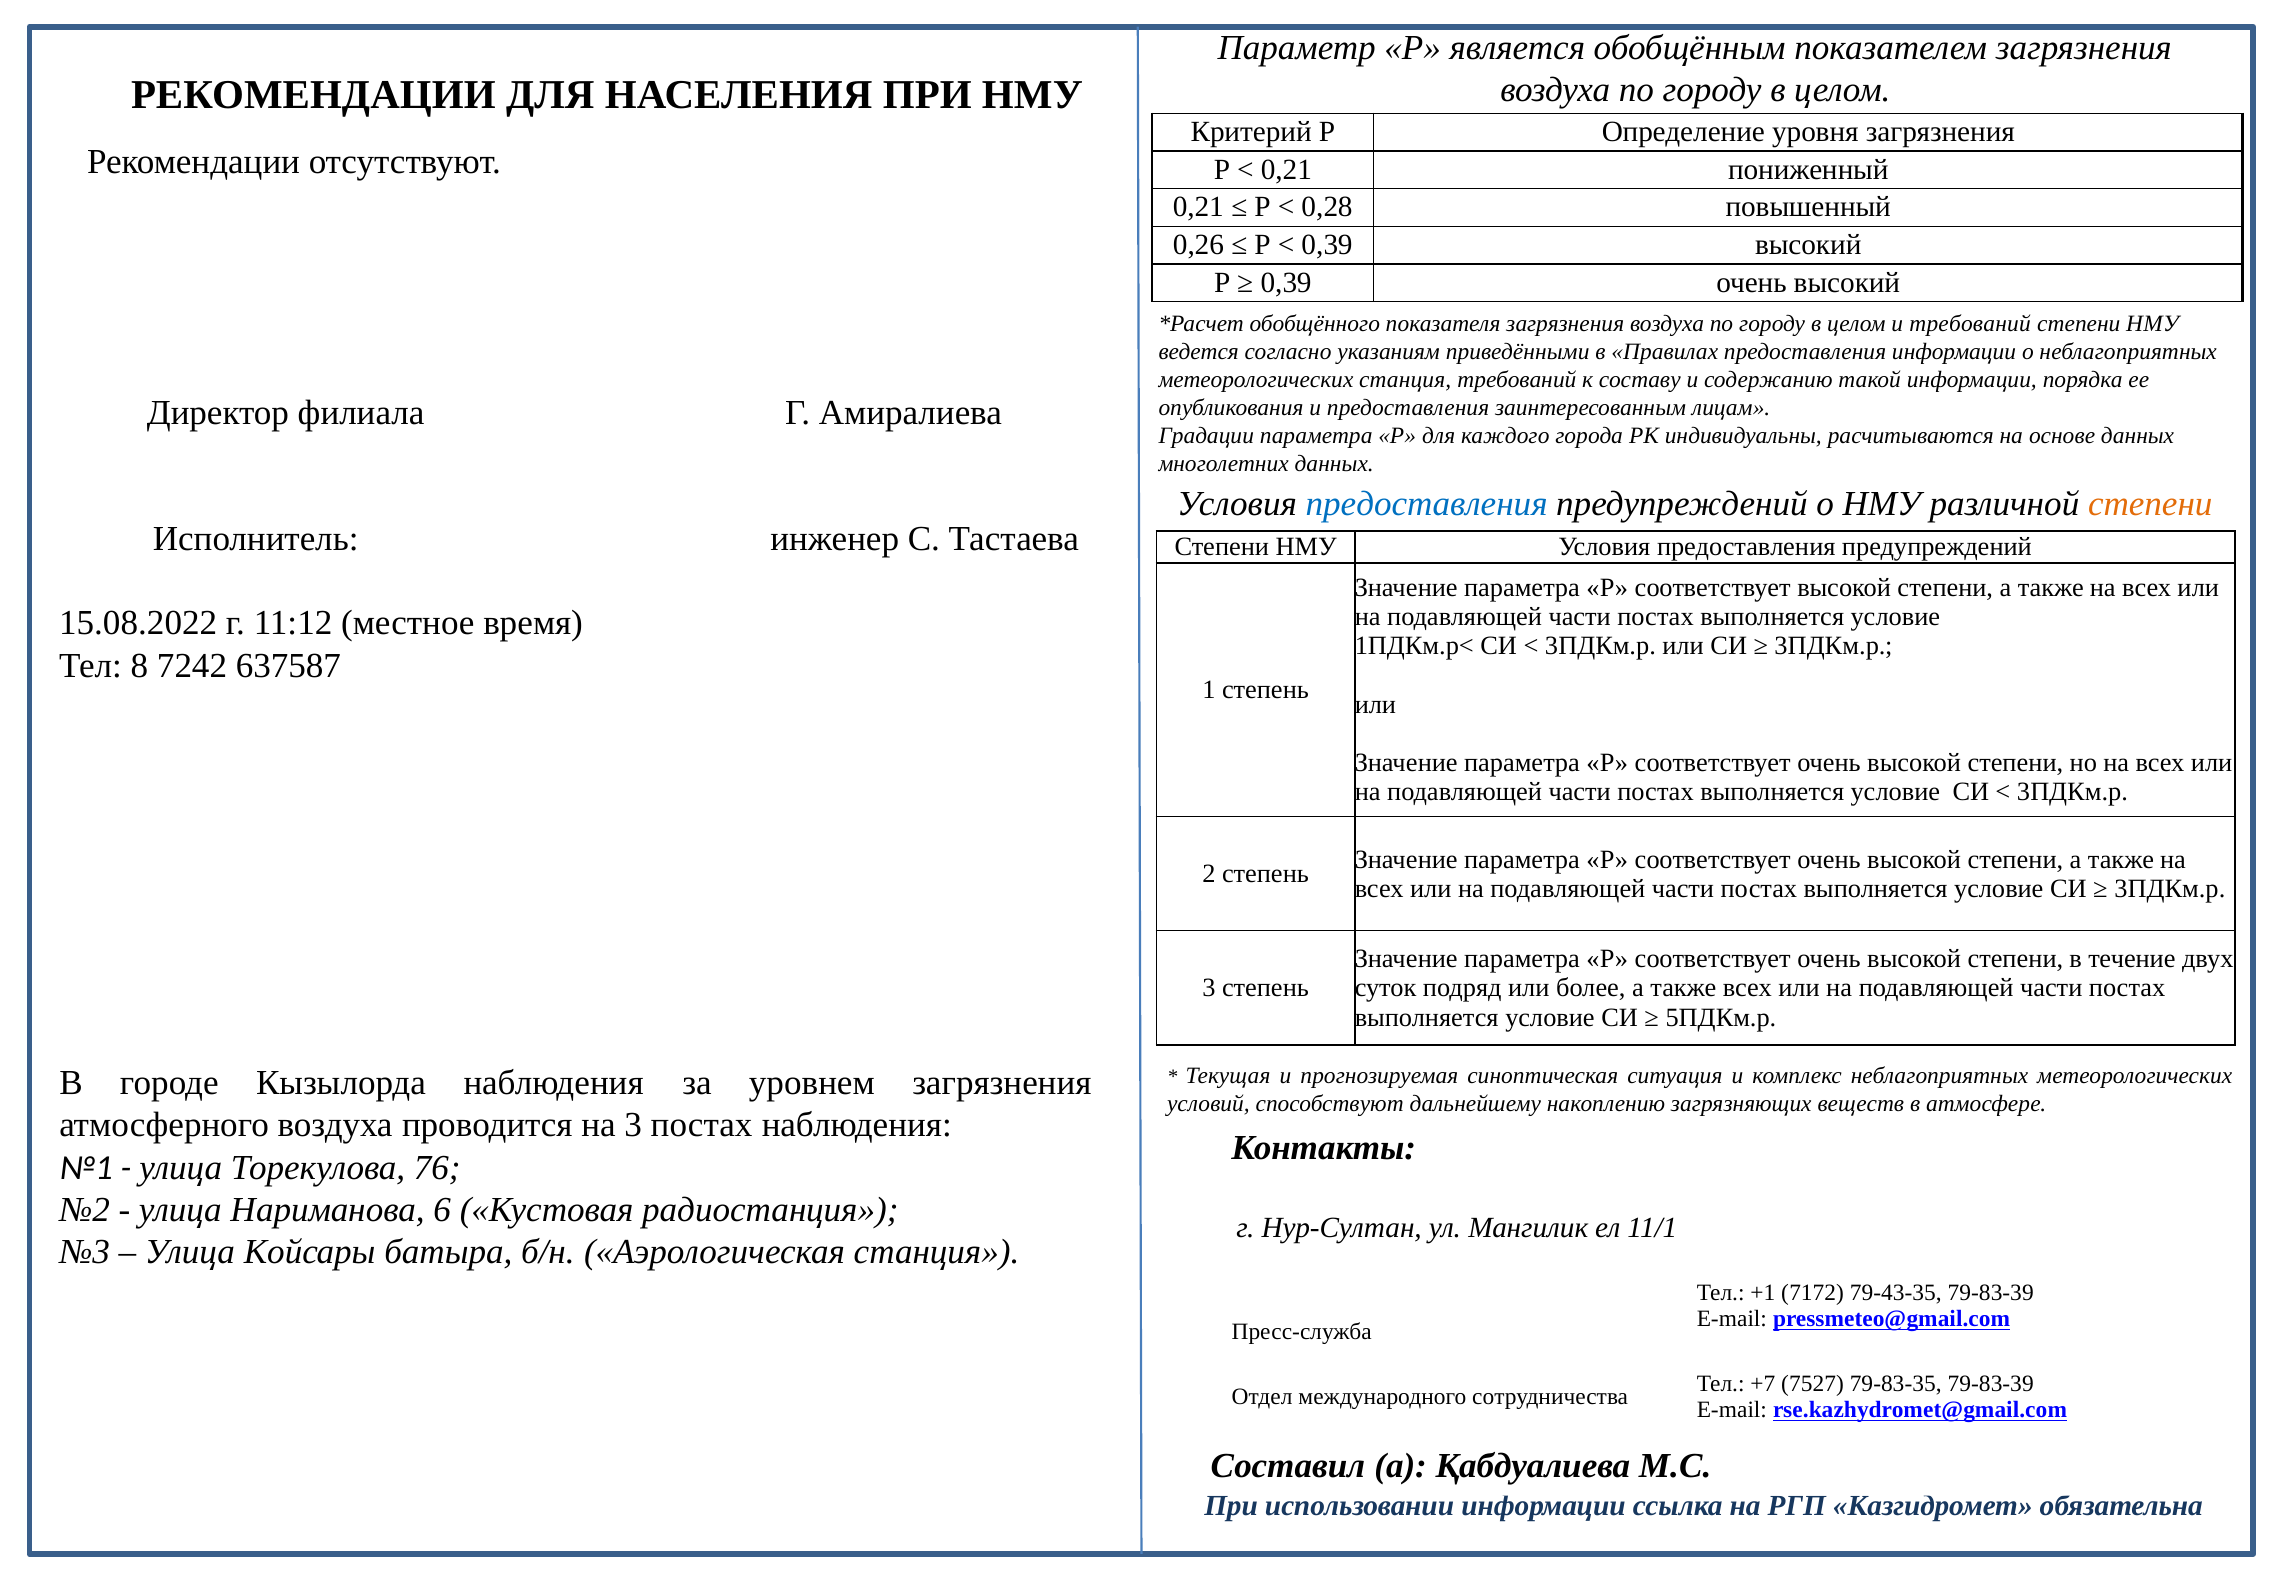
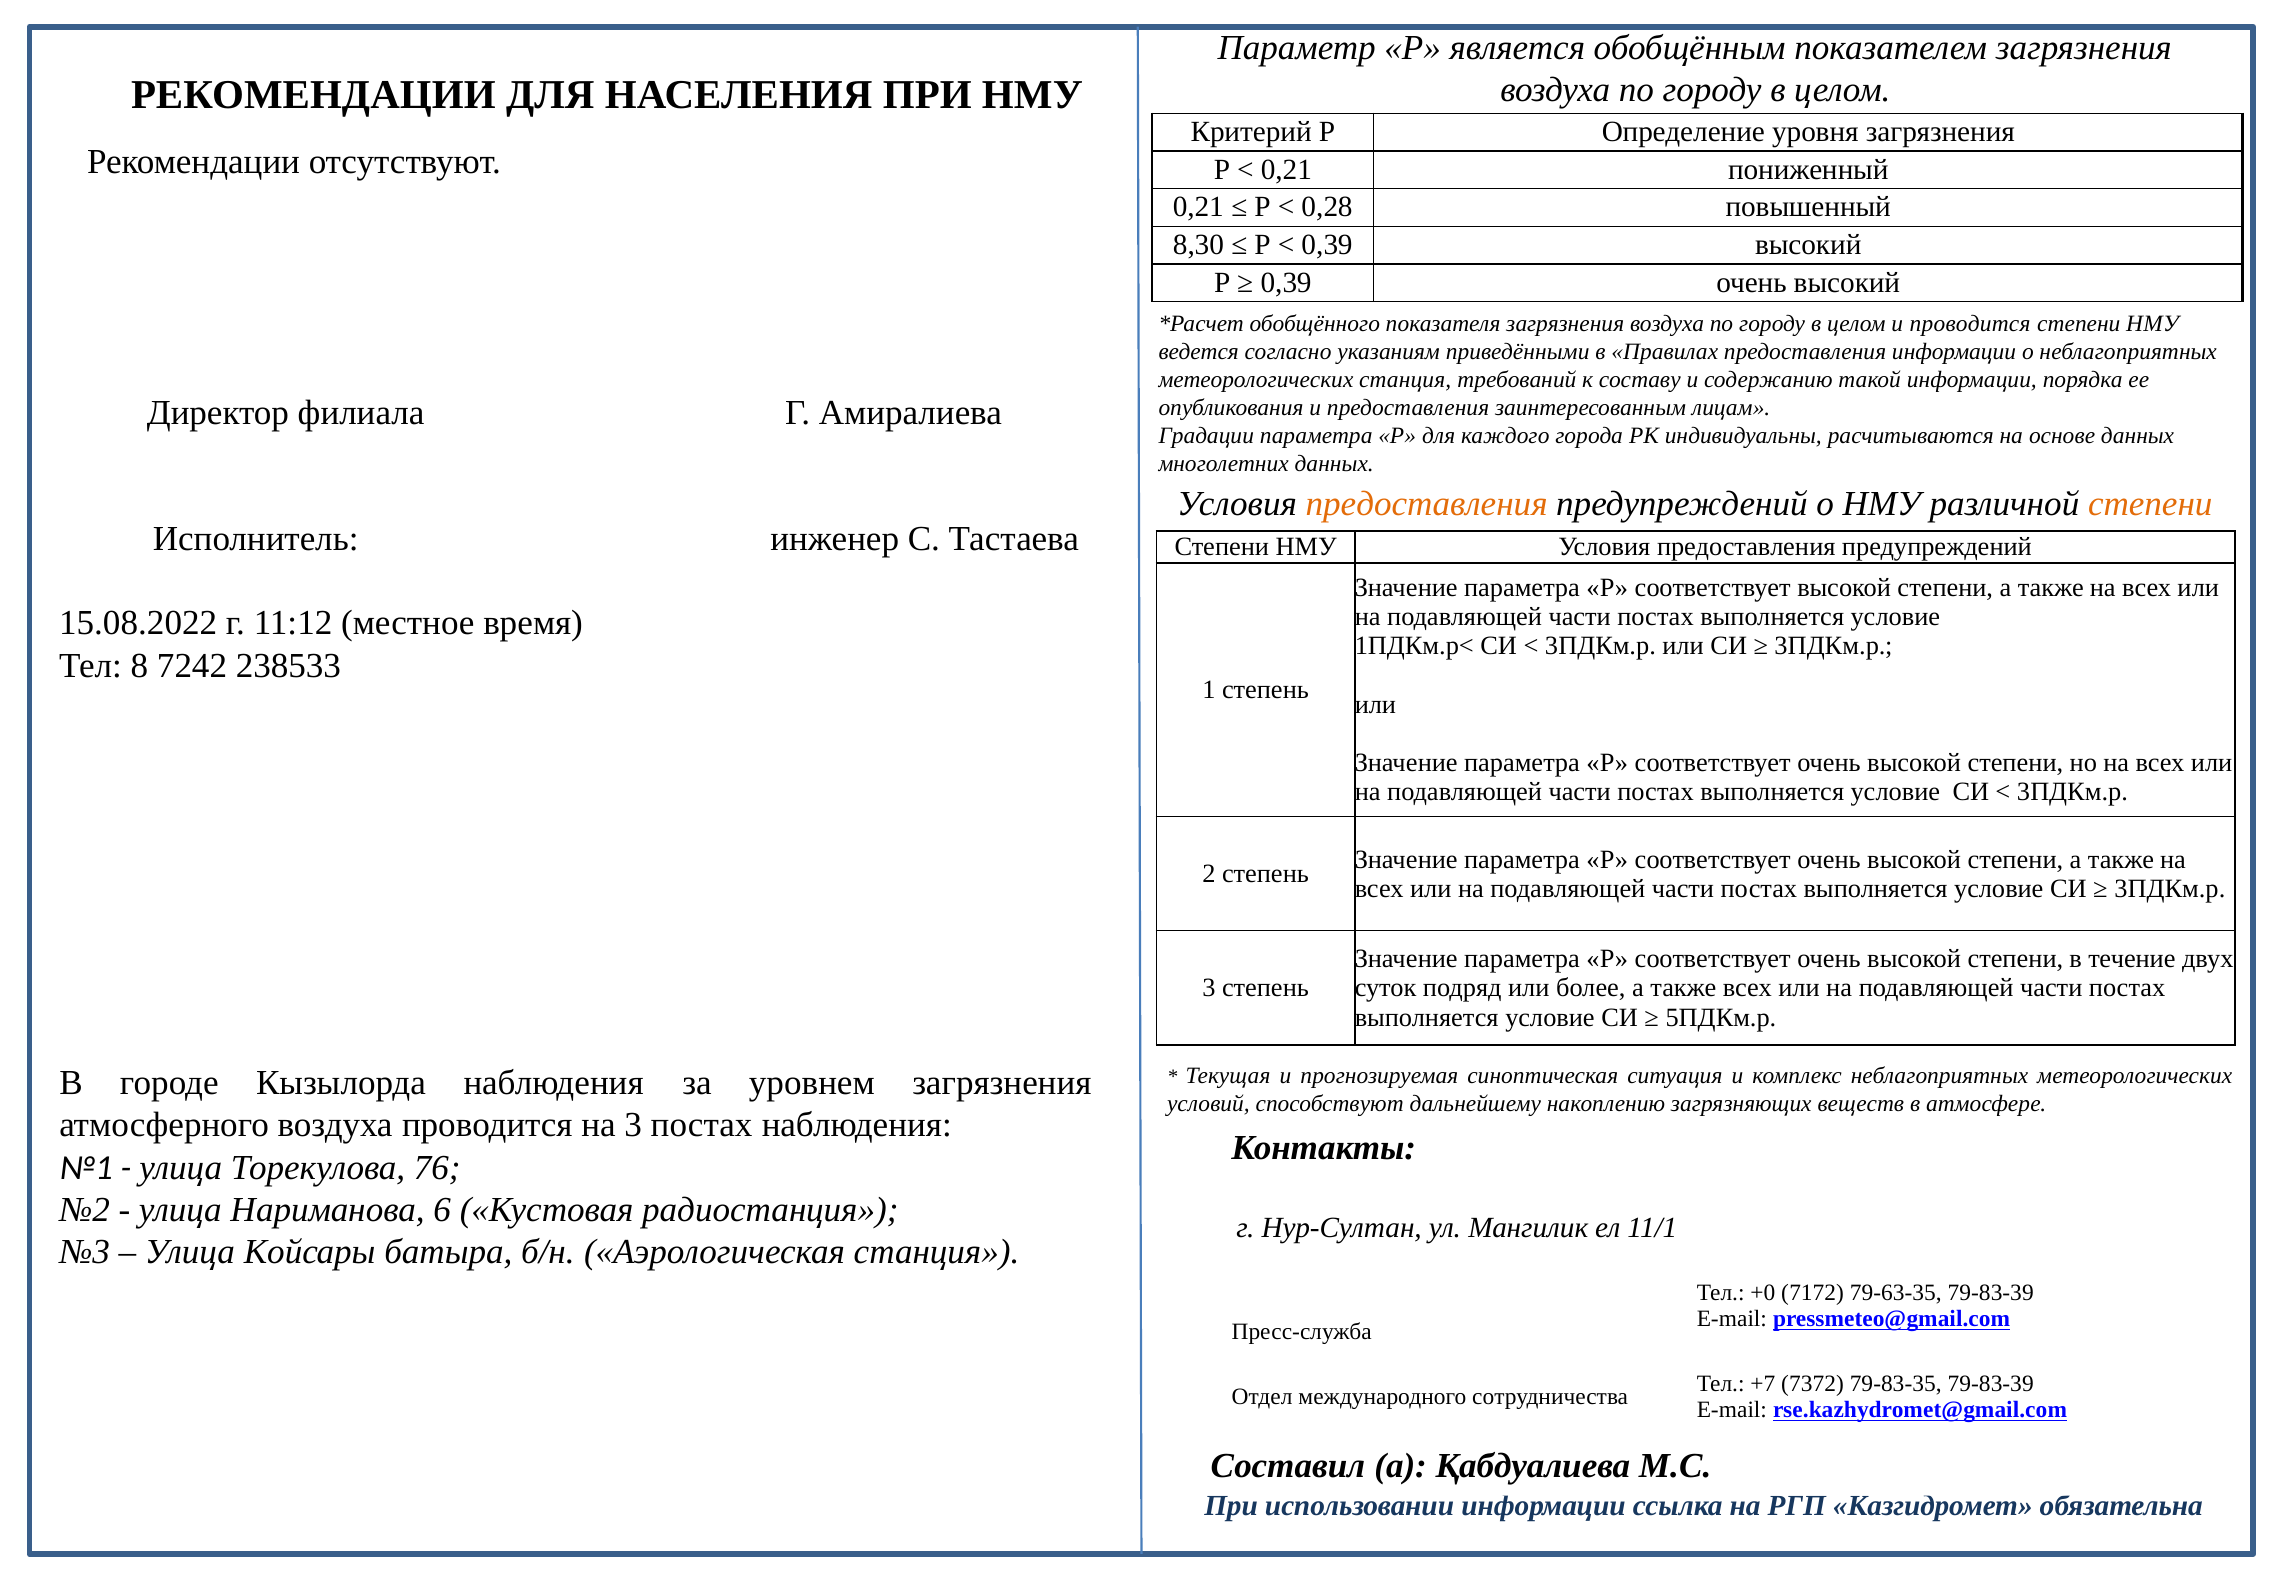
0,26: 0,26 -> 8,30 (1198, 245)
и требований: требований -> проводится (1970, 324)
предоставления colour: blue -> orange (1427, 504)
637587: 637587 -> 238533 (288, 665)
+1: +1 -> +0 (1763, 1292)
79-43-35: 79-43-35 -> 79-63-35 (1896, 1292)
7527: 7527 -> 7372 (1813, 1384)
